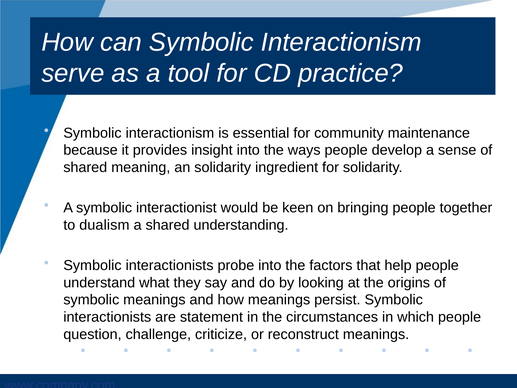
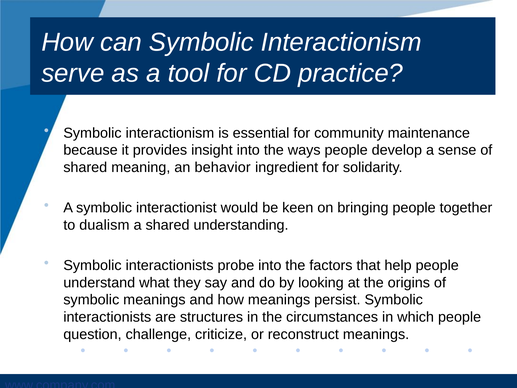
an solidarity: solidarity -> behavior (223, 167)
statement: statement -> structures (212, 317)
